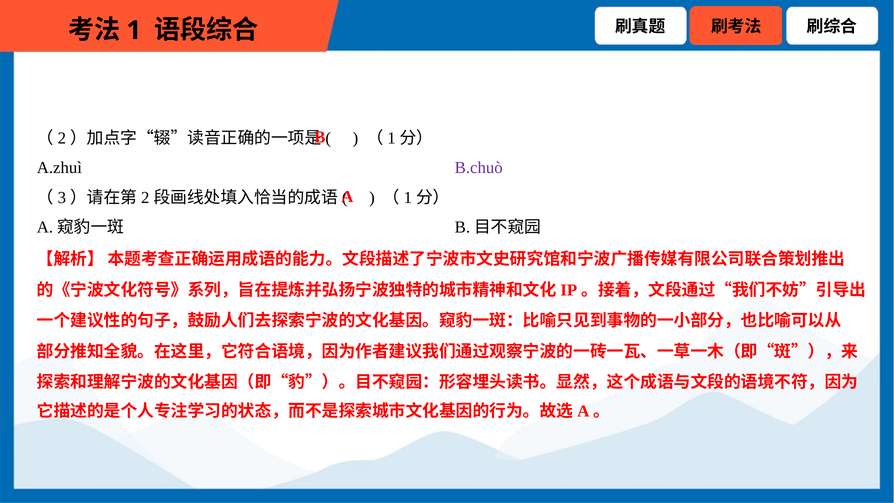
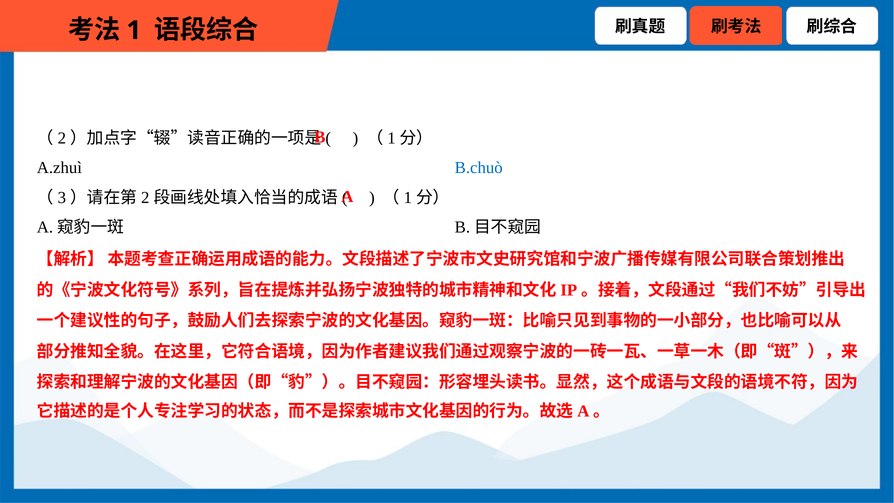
B.chuò colour: purple -> blue (479, 168)
